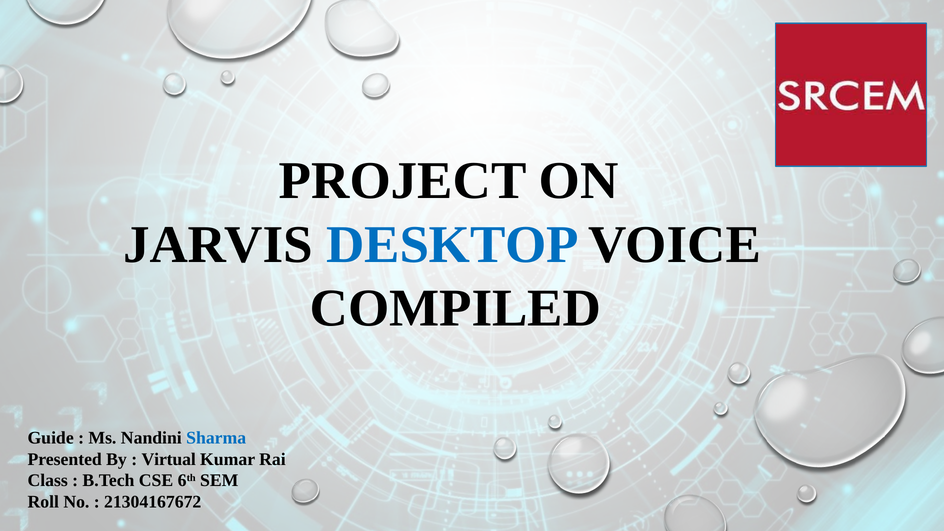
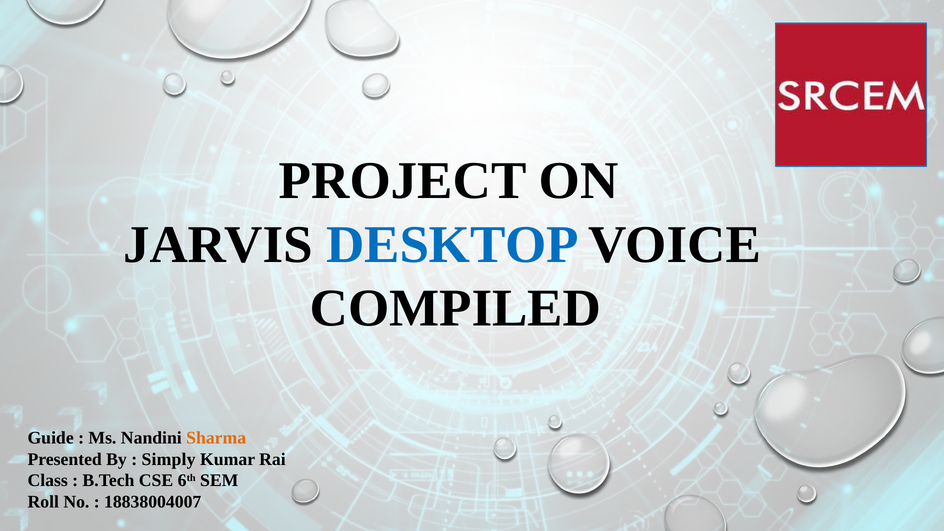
Sharma colour: blue -> orange (216, 438)
Virtual: Virtual -> Simply (169, 459)
21304167672: 21304167672 -> 18838004007 (153, 502)
